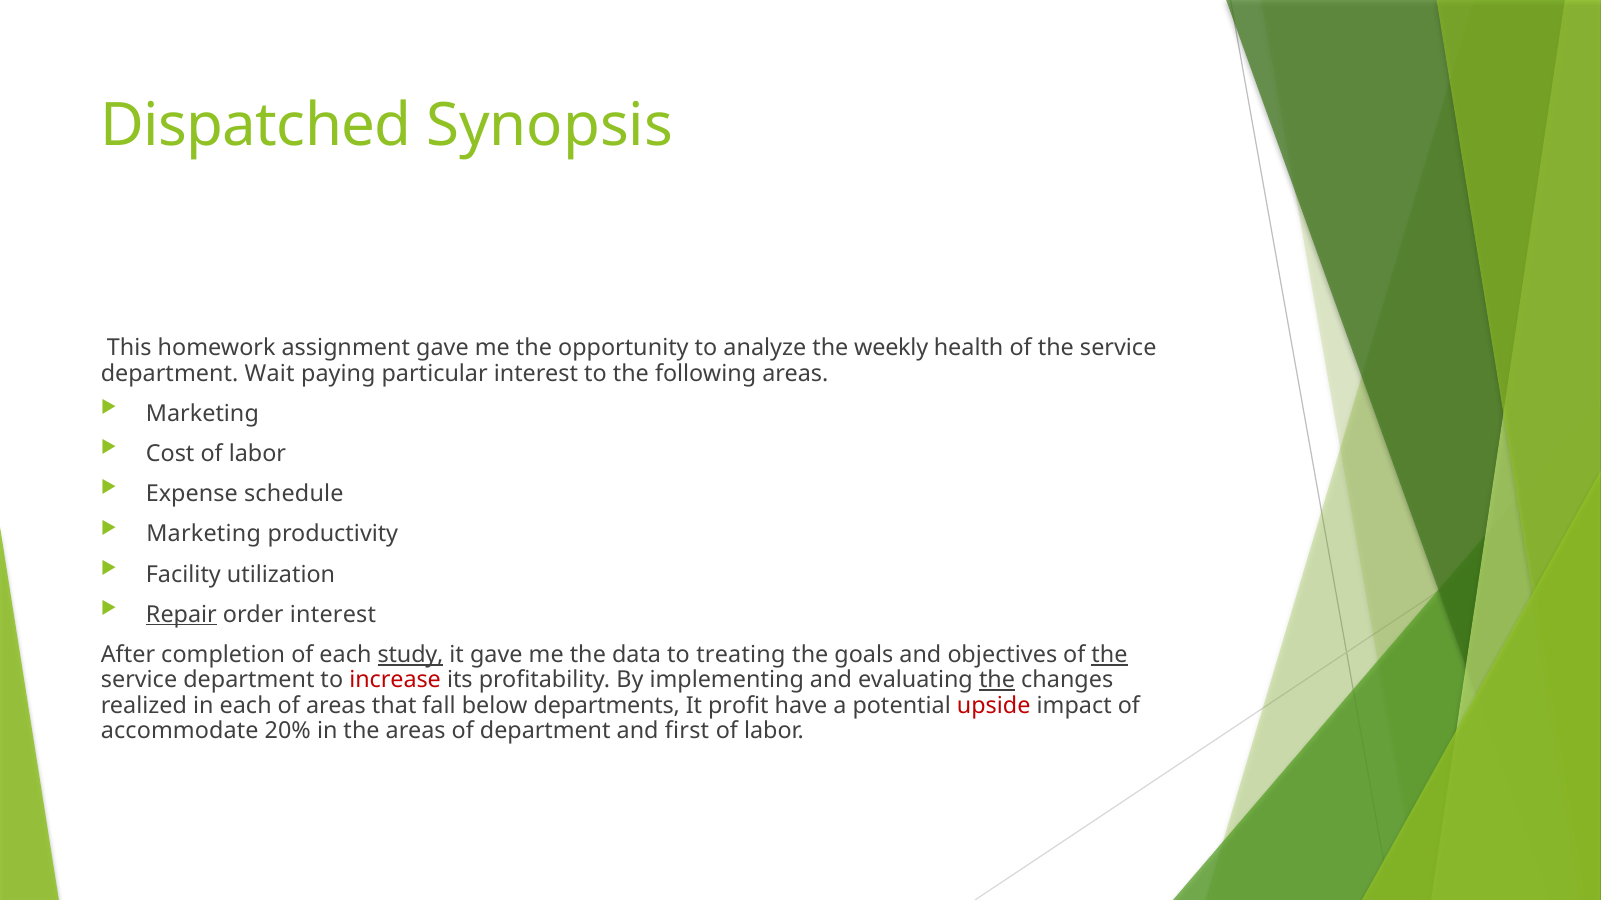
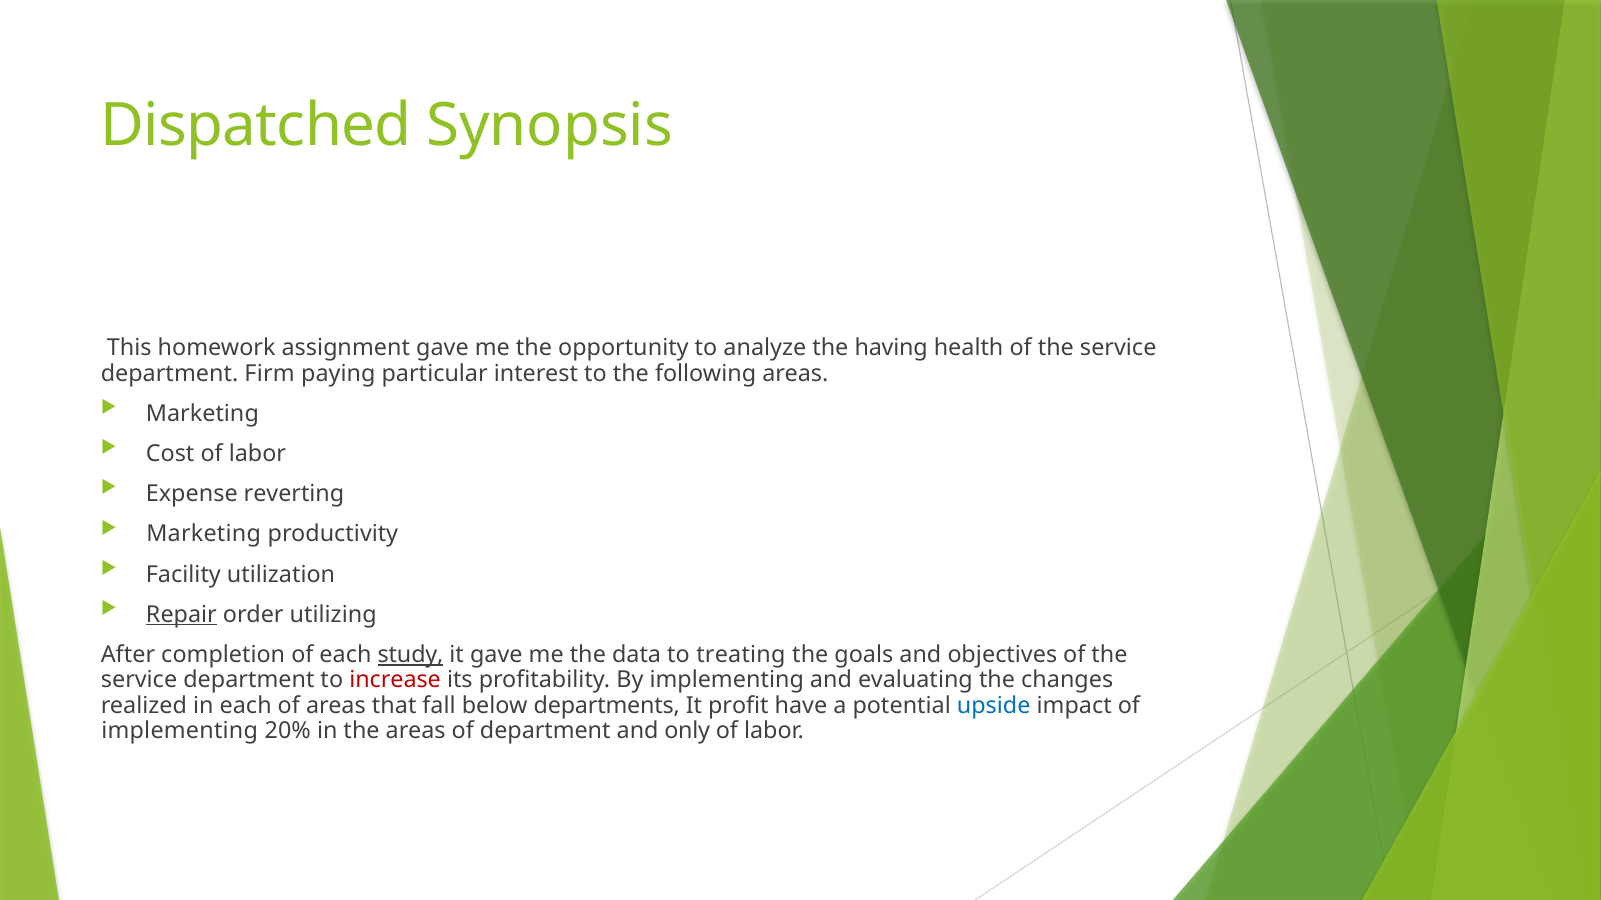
weekly: weekly -> having (891, 348)
Wait: Wait -> Firm (270, 374)
schedule: schedule -> reverting (294, 494)
order interest: interest -> utilizing (333, 615)
the underline: present -> none (1110, 655)
the underline: present -> none (997, 680)
upside colour: red -> blue (994, 706)
accommodate: accommodate -> implementing (180, 731)
first: first -> only (687, 731)
